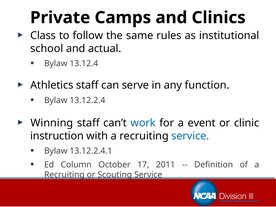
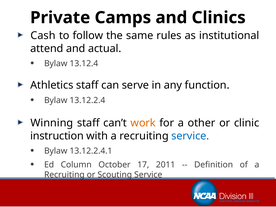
Class: Class -> Cash (43, 36)
school: school -> attend (47, 48)
work colour: blue -> orange (143, 123)
event: event -> other (202, 123)
